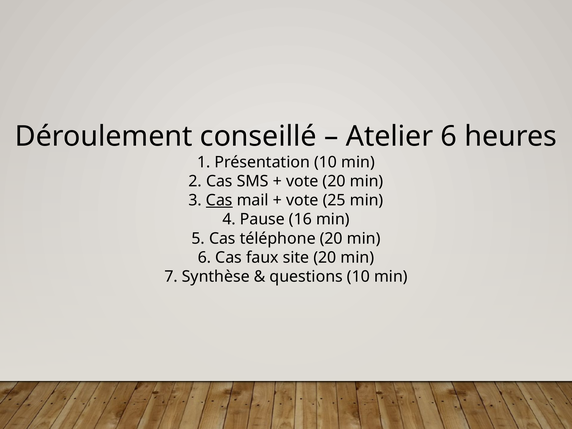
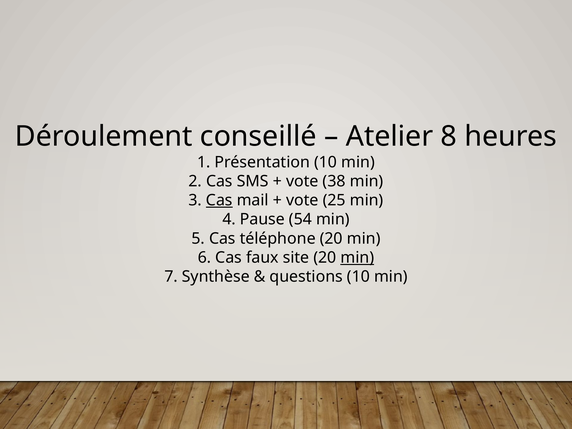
Atelier 6: 6 -> 8 (449, 136)
vote 20: 20 -> 38 (334, 181)
16: 16 -> 54 (300, 219)
min underline: none -> present (357, 258)
